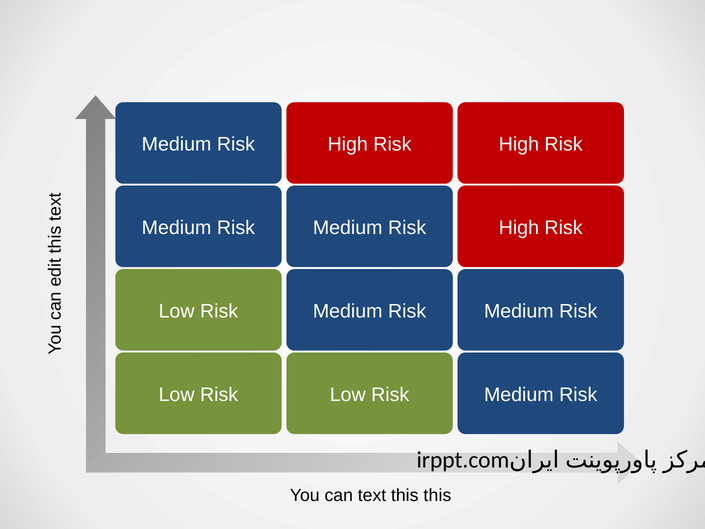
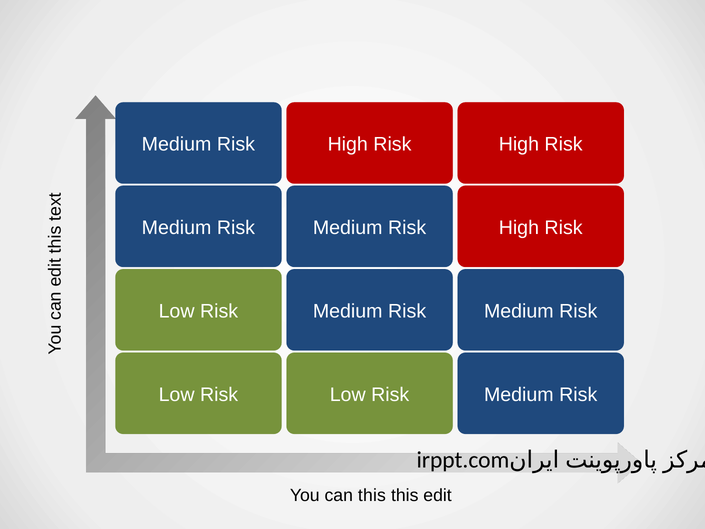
can text: text -> this (372, 495)
this this: this -> edit (438, 495)
